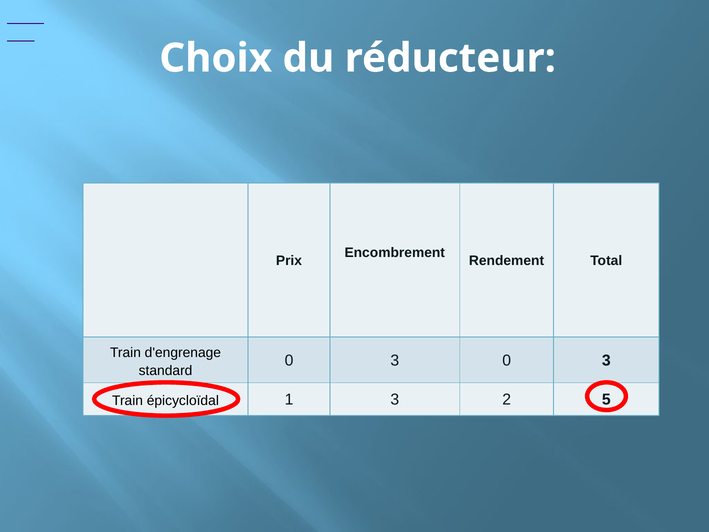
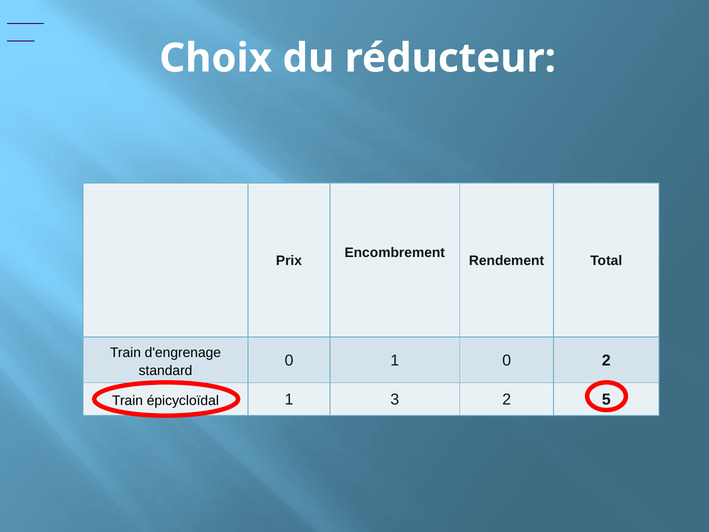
3: 3 -> 1 (395, 360)
3: 3 -> 2 (606, 360)
